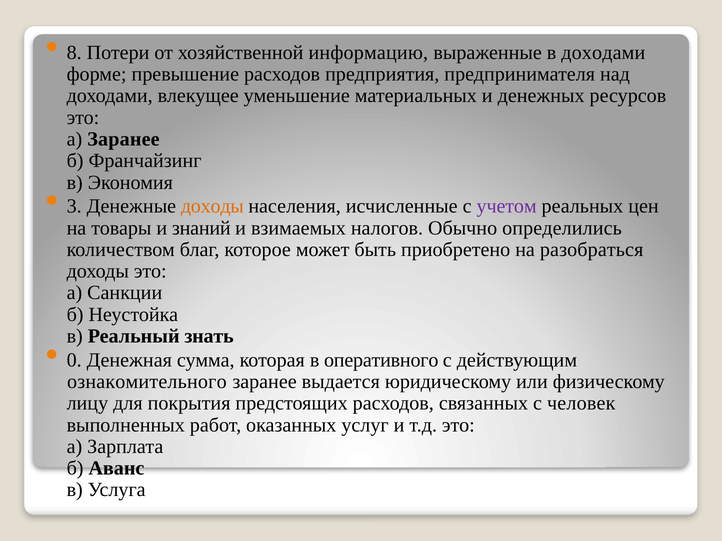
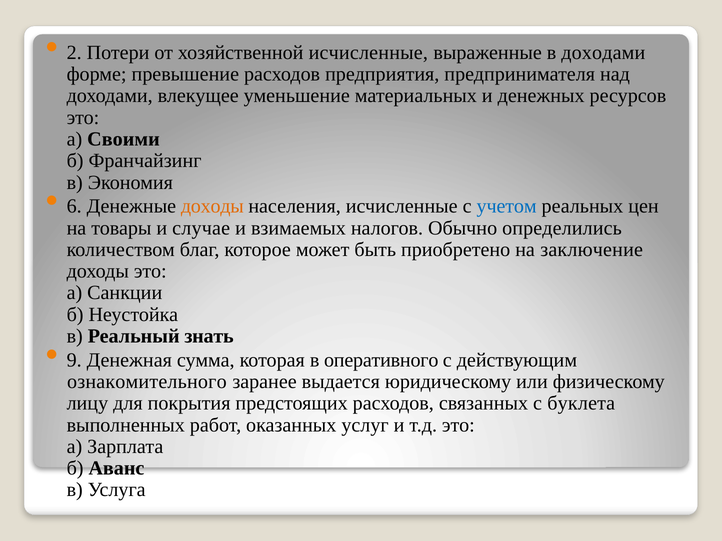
8: 8 -> 2 (74, 53)
хозяйственной информацию: информацию -> исчисленные (368, 53)
а Заранее: Заранее -> Своими (124, 139)
3: 3 -> 6 (74, 206)
учетом colour: purple -> blue (507, 206)
знаний: знаний -> случае (201, 228)
разобраться: разобраться -> заключение (592, 250)
0: 0 -> 9 (74, 360)
человек: человек -> буклета (581, 404)
